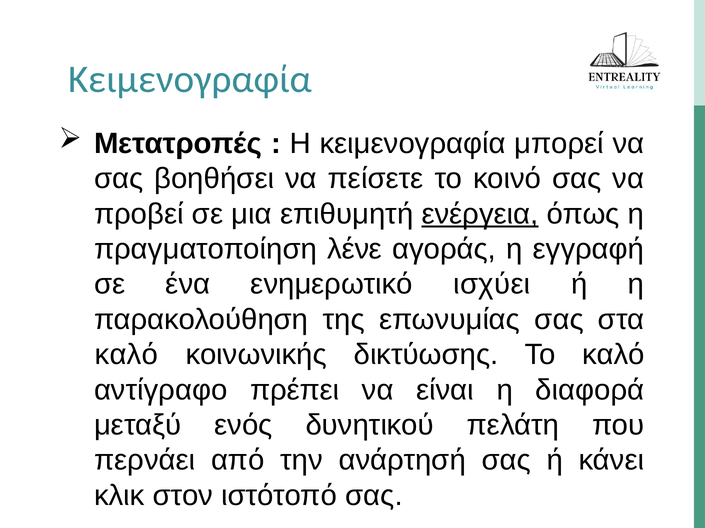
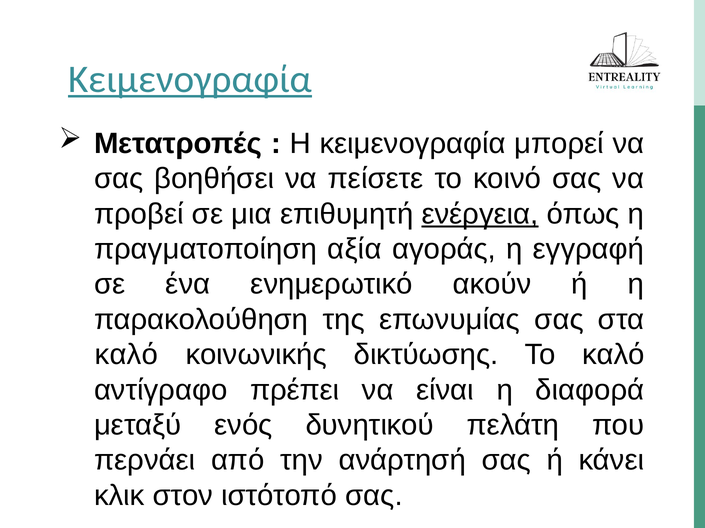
Κειμενογραφία underline: none -> present (190, 80)
λένε: λένε -> αξία (354, 249)
ισχύει: ισχύει -> ακούν (492, 285)
